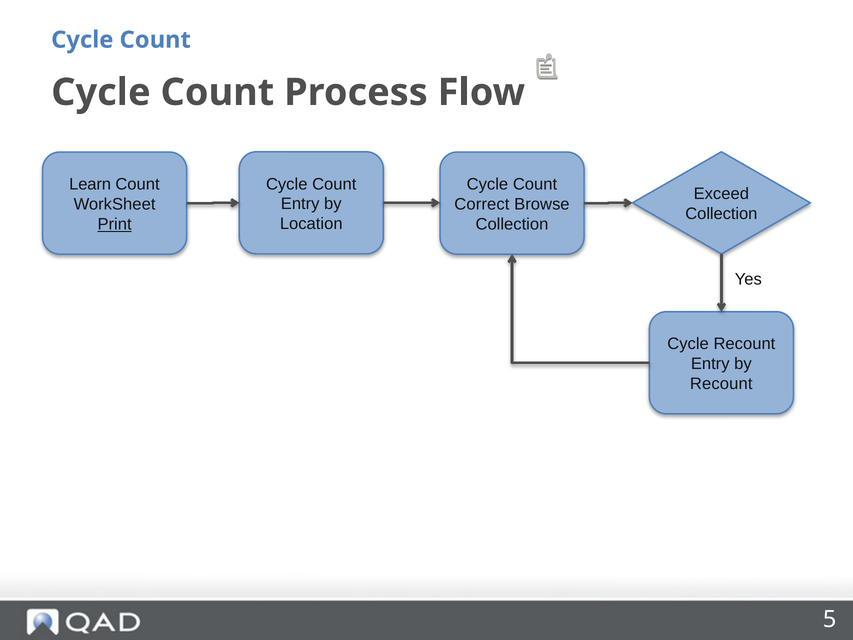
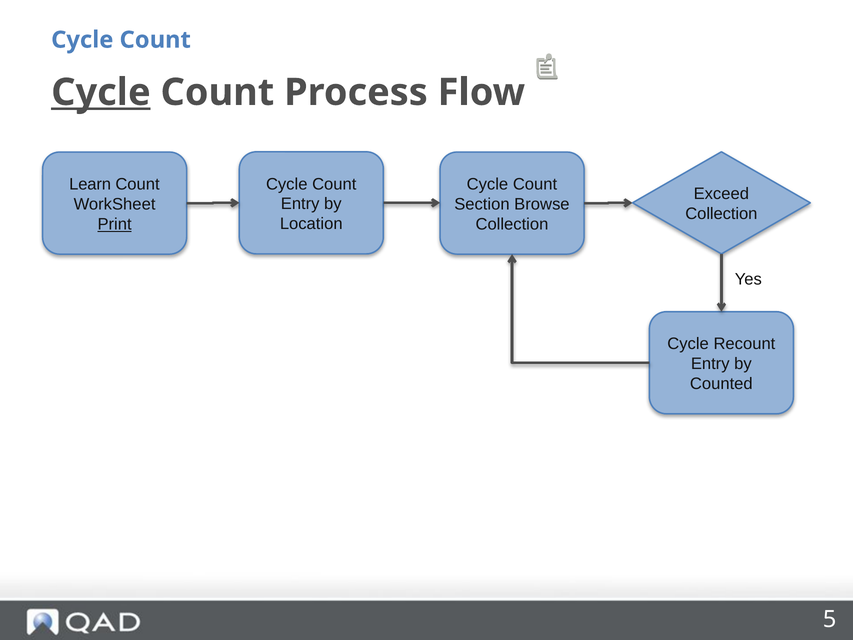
Cycle underline: none -> present (101, 92)
Correct: Correct -> Section (482, 204)
Recount: Recount -> Counted (721, 384)
